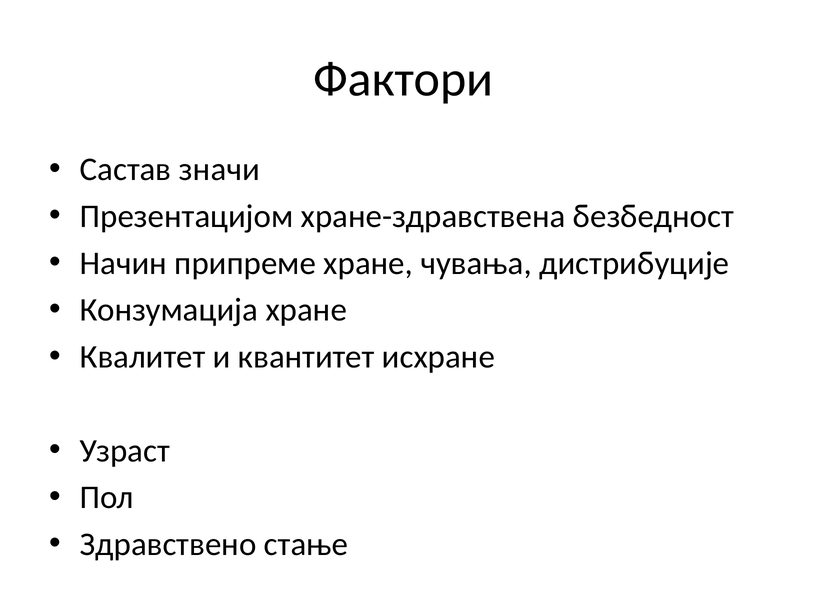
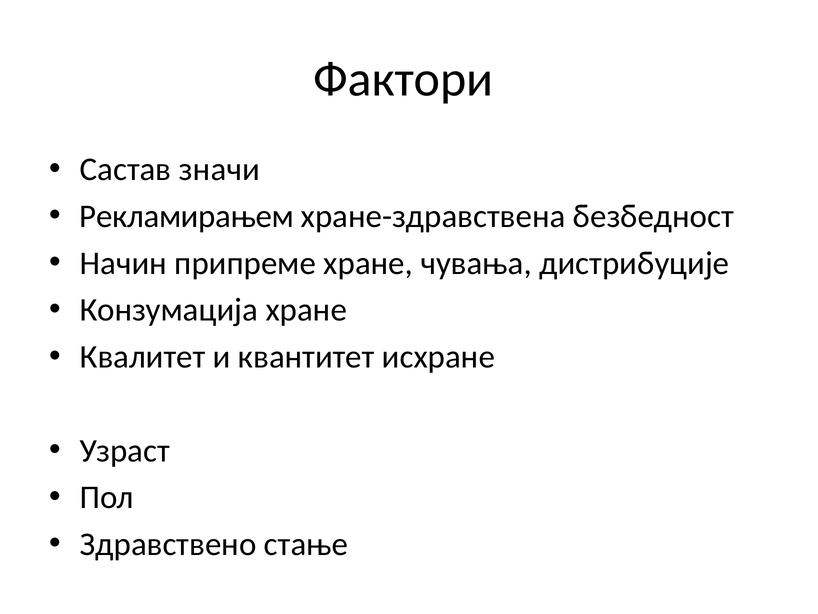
Презентацијом: Презентацијом -> Рекламирањем (187, 216)
